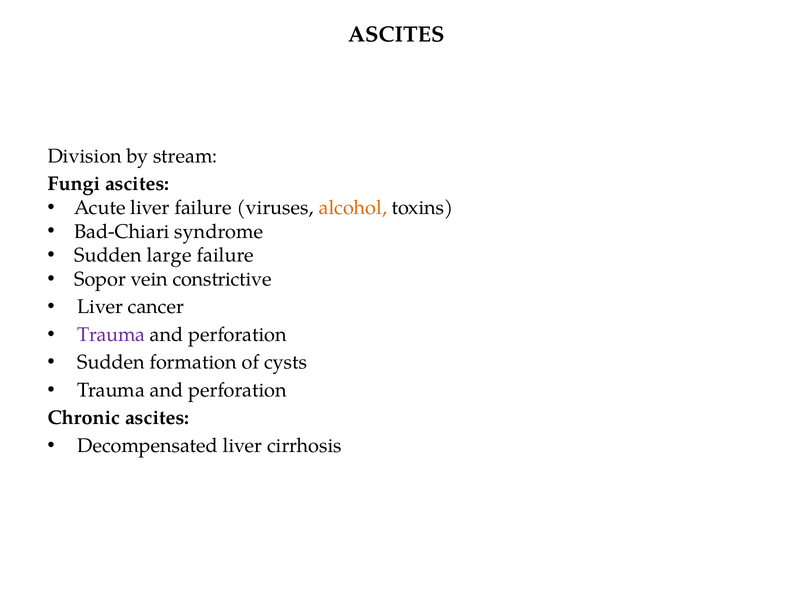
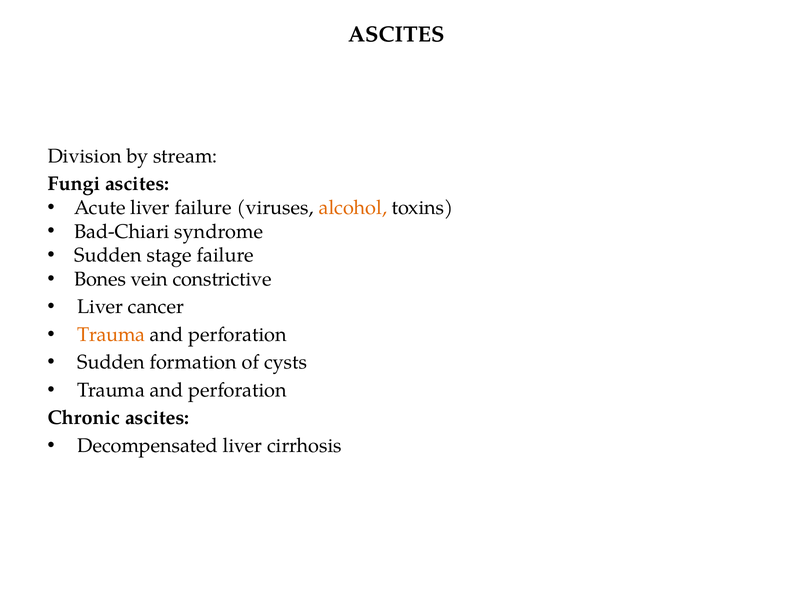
large: large -> stage (169, 255)
Sopor: Sopor -> Bones (100, 279)
Trauma colour: purple -> orange (111, 334)
